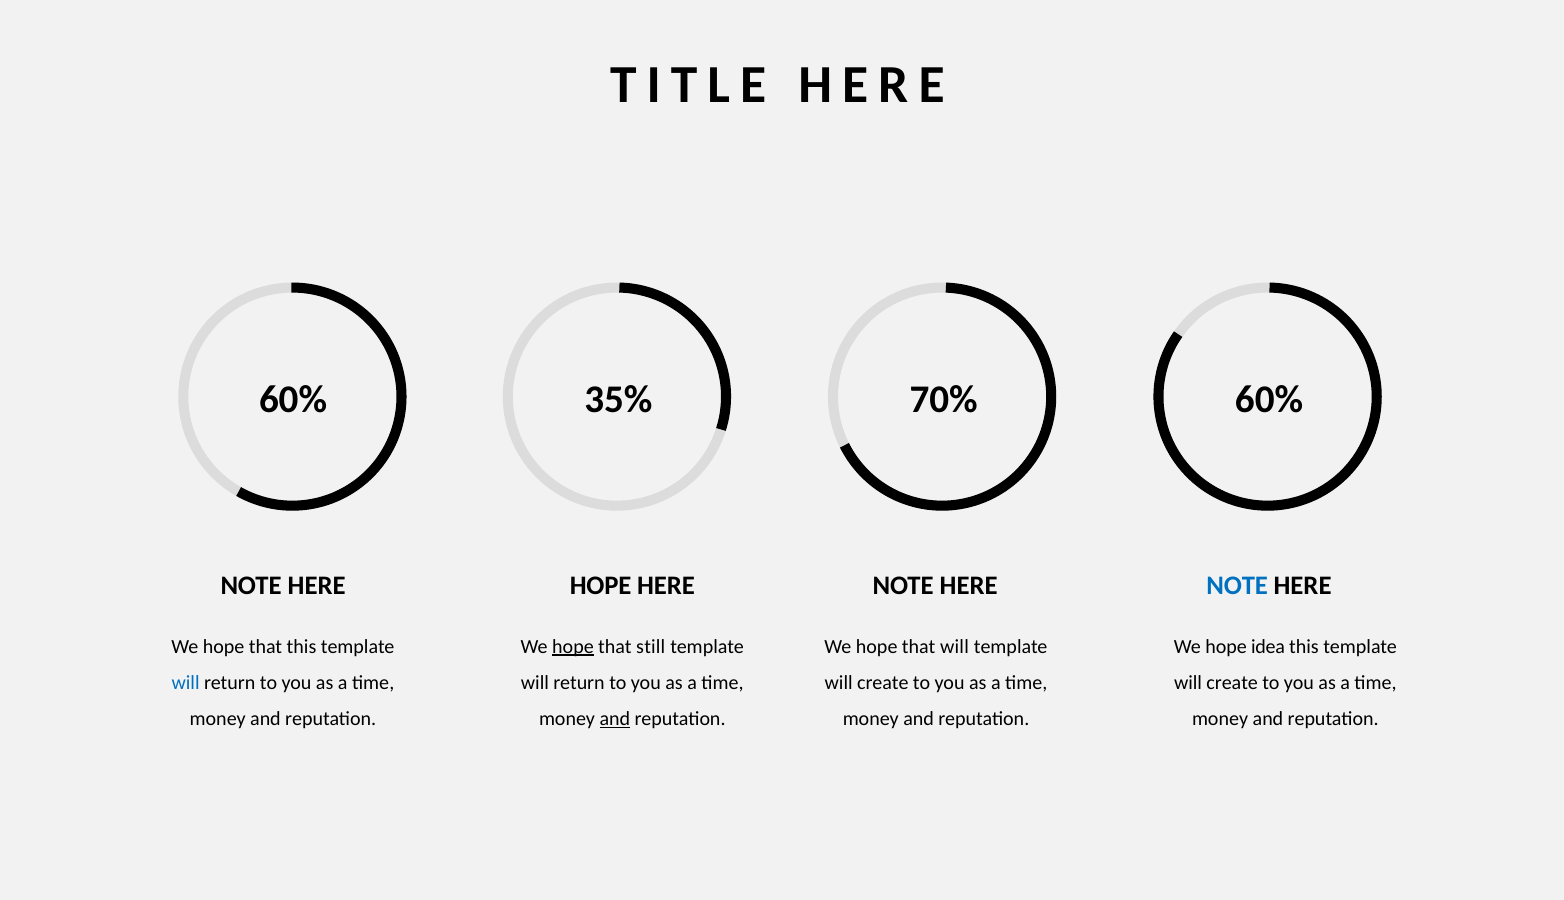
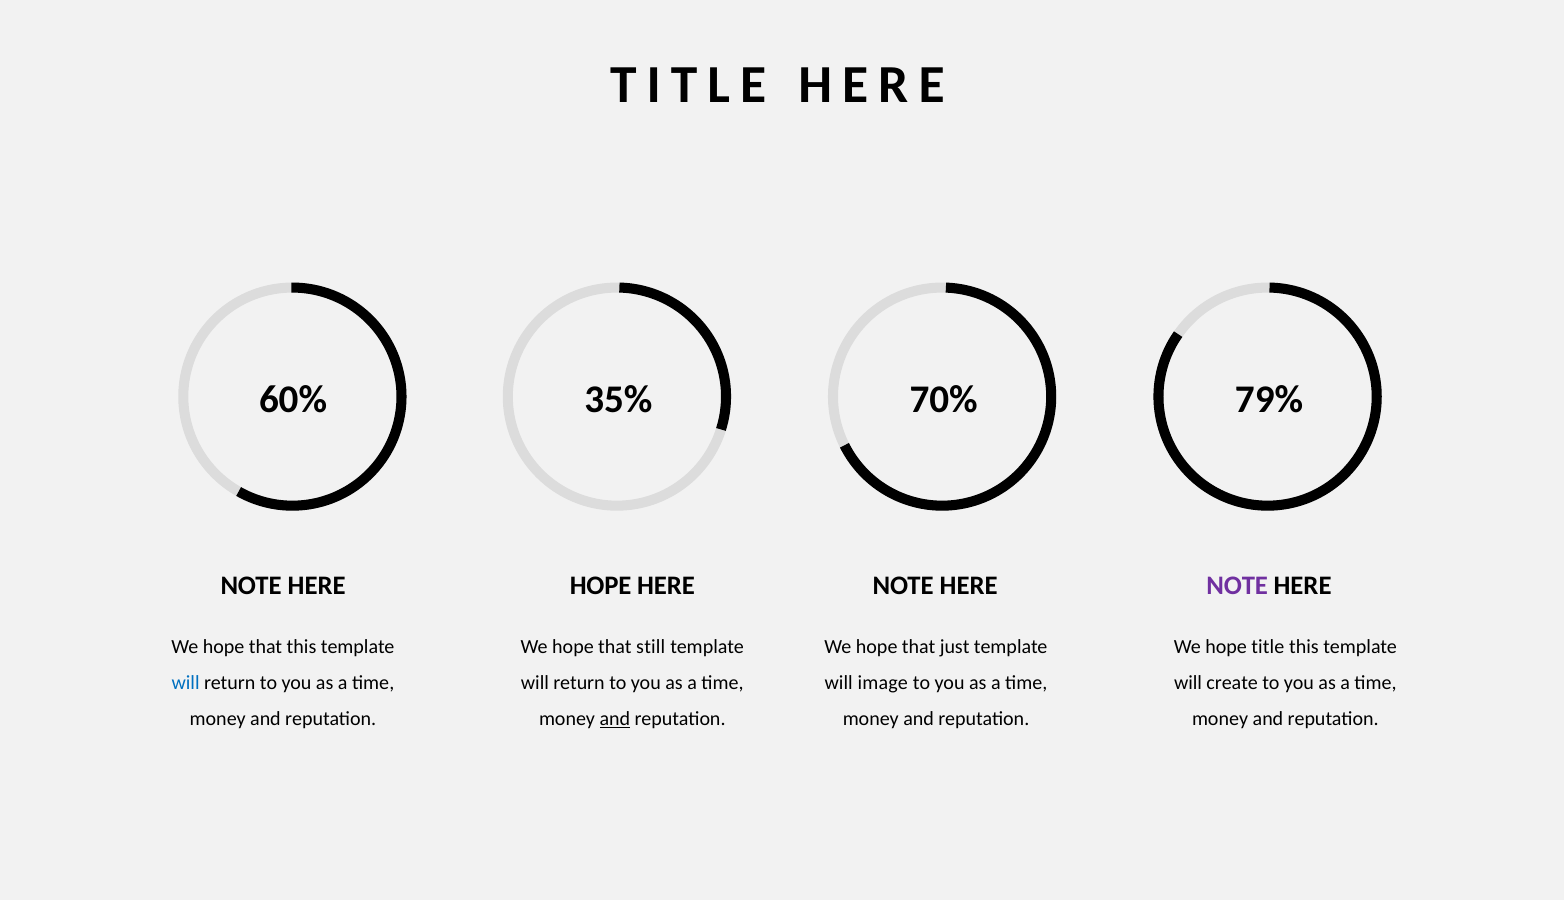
60%: 60% -> 79% (1269, 400)
NOTE colour: blue -> purple (1237, 586)
hope underline: present -> none (573, 647)
that will: will -> just (955, 647)
hope idea: idea -> title (1268, 647)
create: create -> image (883, 683)
